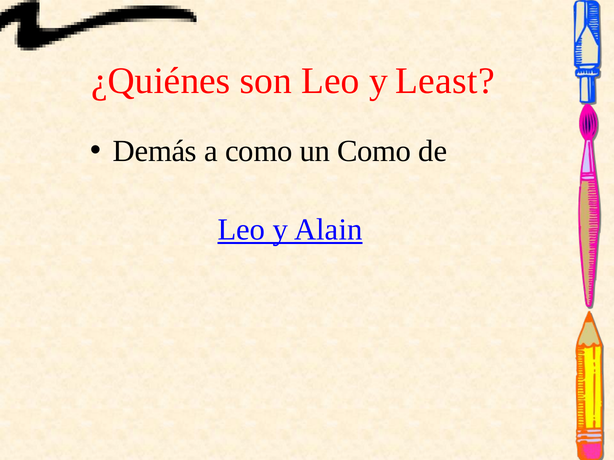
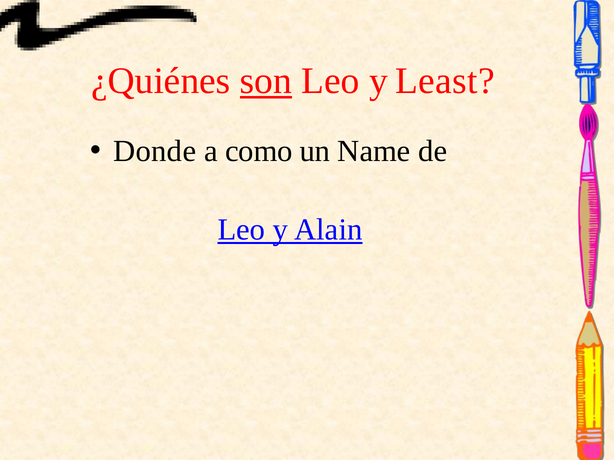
son underline: none -> present (266, 81)
Demás: Demás -> Donde (155, 152)
un Como: Como -> Name (374, 152)
